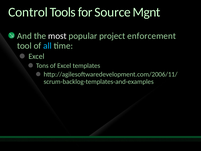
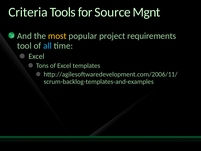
Control: Control -> Criteria (28, 12)
most colour: white -> yellow (57, 36)
enforcement: enforcement -> requirements (152, 36)
